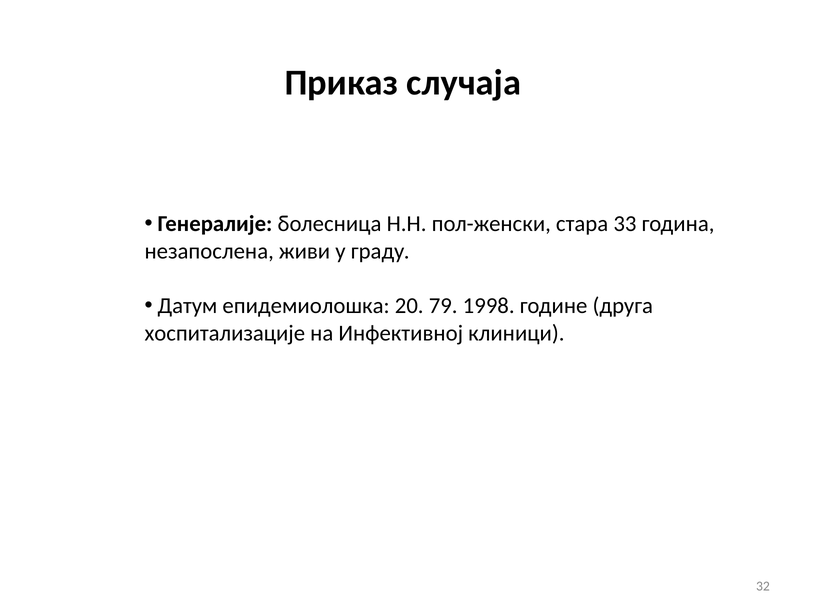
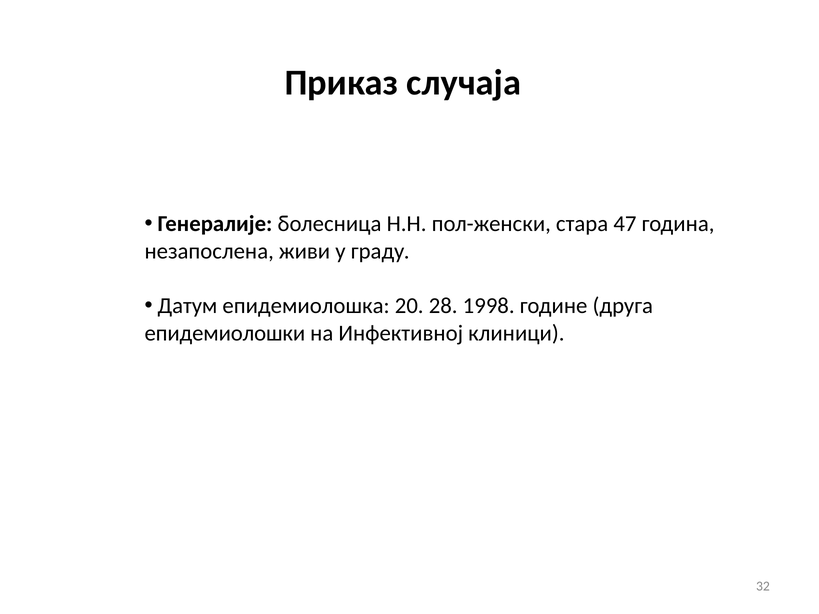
33: 33 -> 47 (625, 224)
79: 79 -> 28 (443, 306)
хоспитализације: хоспитализације -> епидемиолошки (225, 333)
